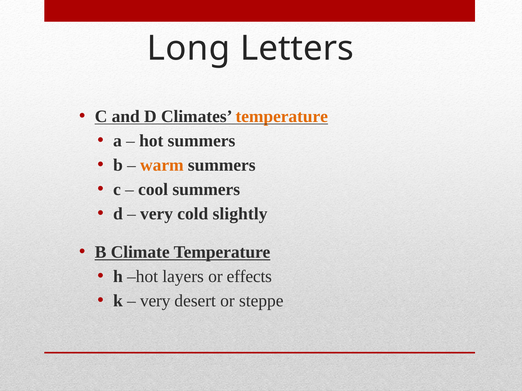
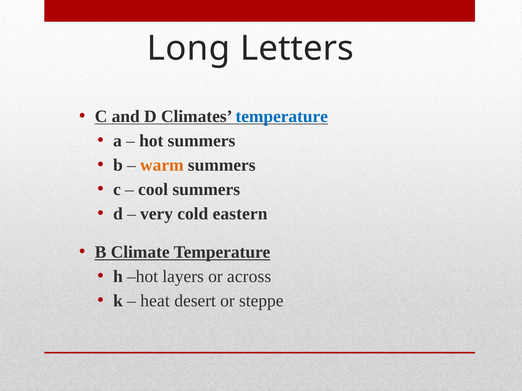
temperature colour: orange -> blue (282, 116)
slightly: slightly -> eastern (240, 214)
effects: effects -> across (249, 277)
very: very -> heat (155, 301)
